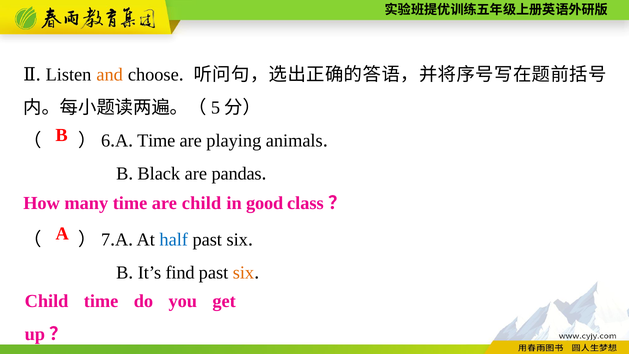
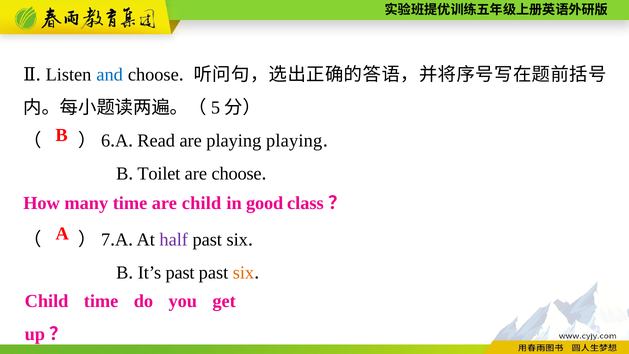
and colour: orange -> blue (110, 74)
Time: Time -> Read (156, 141)
playing animals: animals -> playing (294, 141)
Black: Black -> Toilet (159, 174)
are pandas: pandas -> choose (237, 174)
half colour: blue -> purple (174, 240)
It’s find: find -> past (180, 273)
